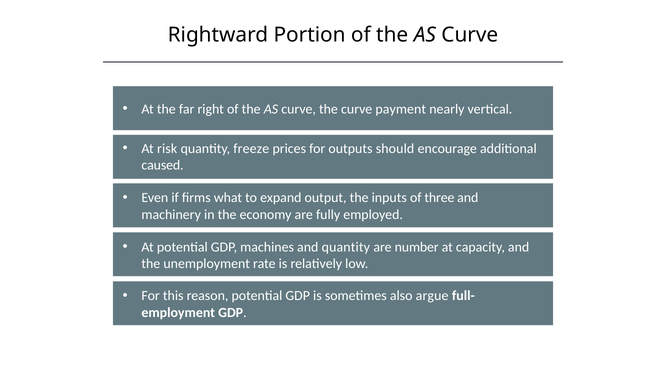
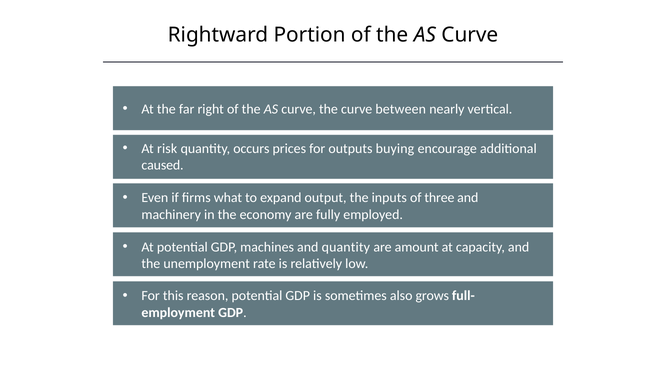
payment: payment -> between (401, 109)
freeze: freeze -> occurs (251, 149)
should: should -> buying (395, 149)
number: number -> amount (417, 247)
argue: argue -> grows (432, 296)
